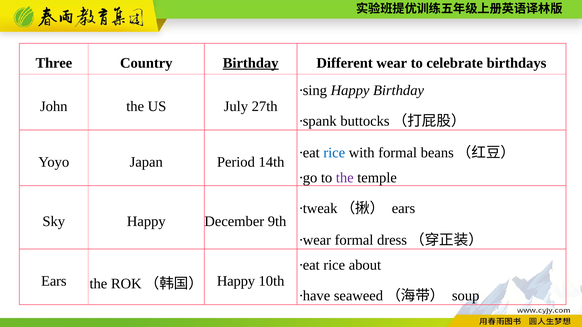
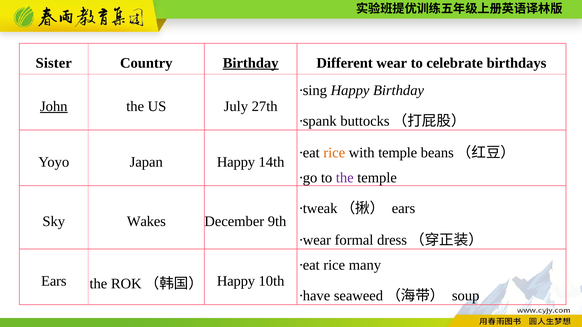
Three: Three -> Sister (54, 63)
John underline: none -> present (54, 106)
rice colour: blue -> orange (334, 153)
with formal: formal -> temple (398, 153)
Japan Period: Period -> Happy (236, 162)
Sky Happy: Happy -> Wakes (146, 222)
about: about -> many (365, 265)
